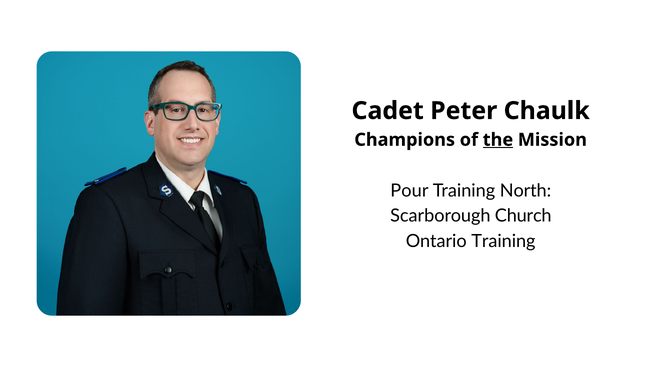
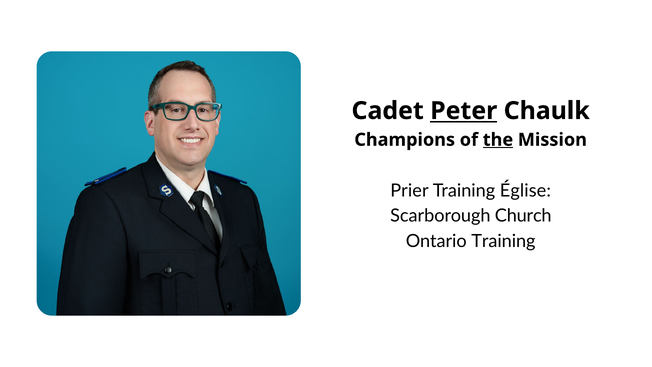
Peter underline: none -> present (464, 111)
Pour: Pour -> Prier (409, 190)
North: North -> Église (525, 190)
